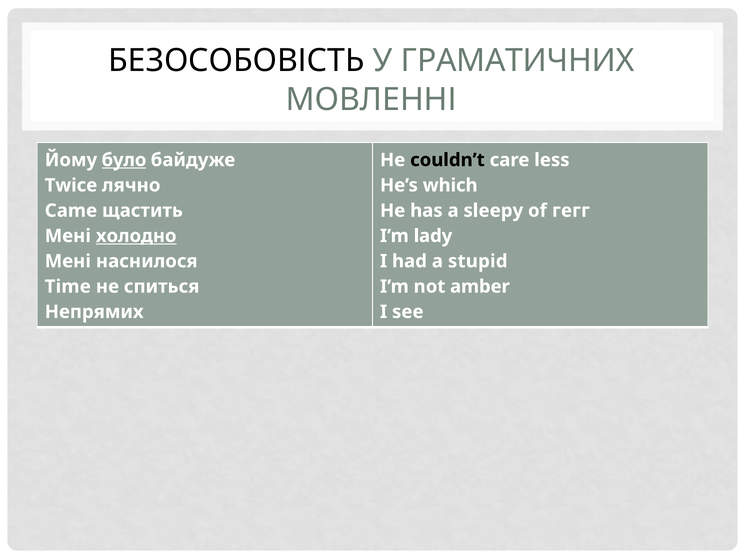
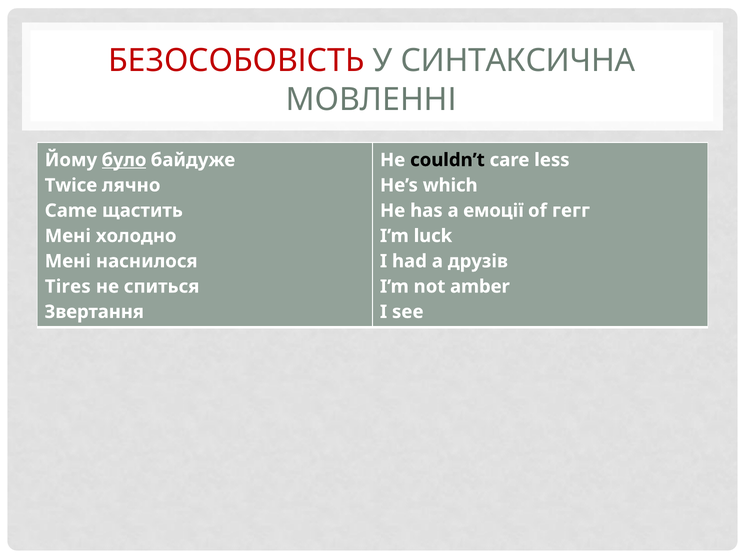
БЕЗОСОБОВІСТЬ colour: black -> red (236, 61)
ГРАМАТИЧНИХ: ГРАМАТИЧНИХ -> СИНТАКСИЧНА (518, 61)
sleepy: sleepy -> емоції (493, 211)
холодно underline: present -> none (136, 236)
lady: lady -> luck (433, 236)
stupid: stupid -> друзів (478, 262)
Time: Time -> Tires (68, 287)
Непрямих: Непрямих -> Звертання (94, 312)
